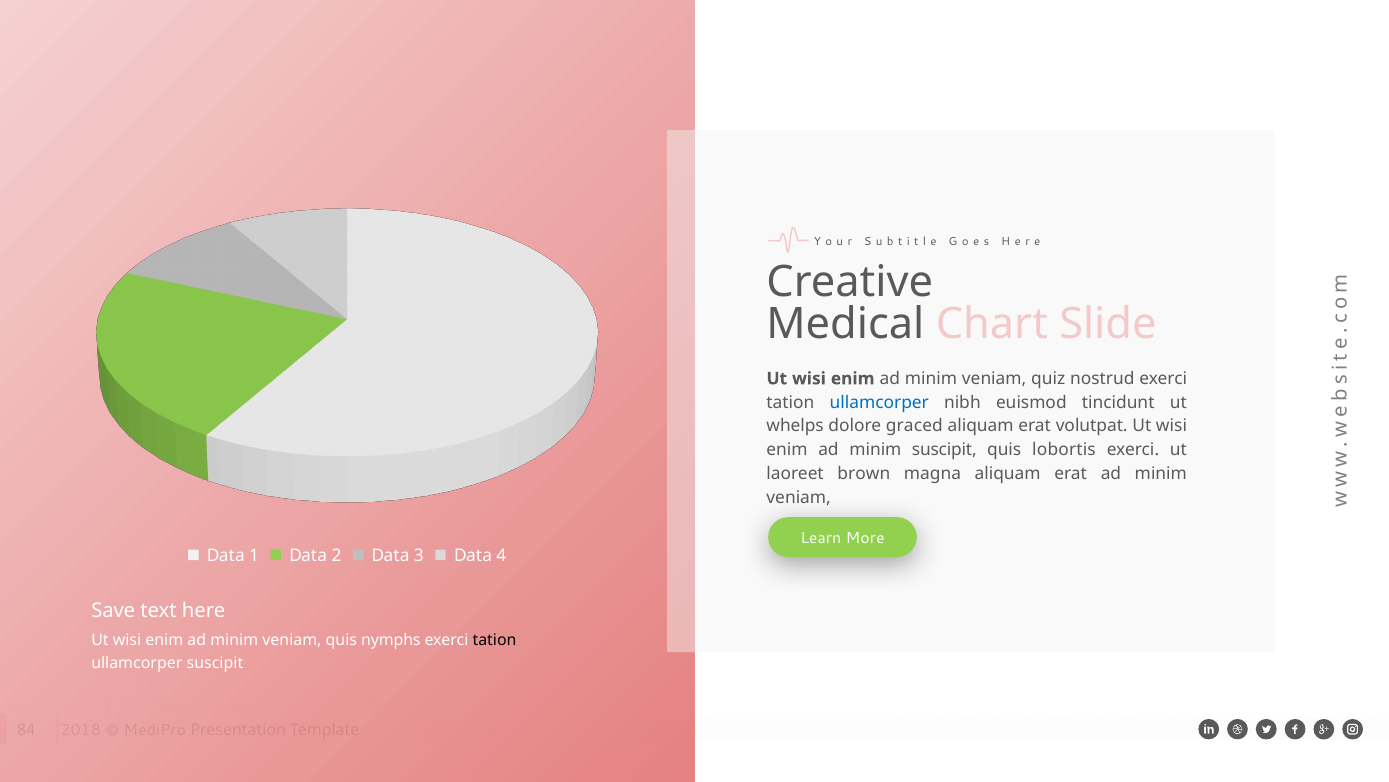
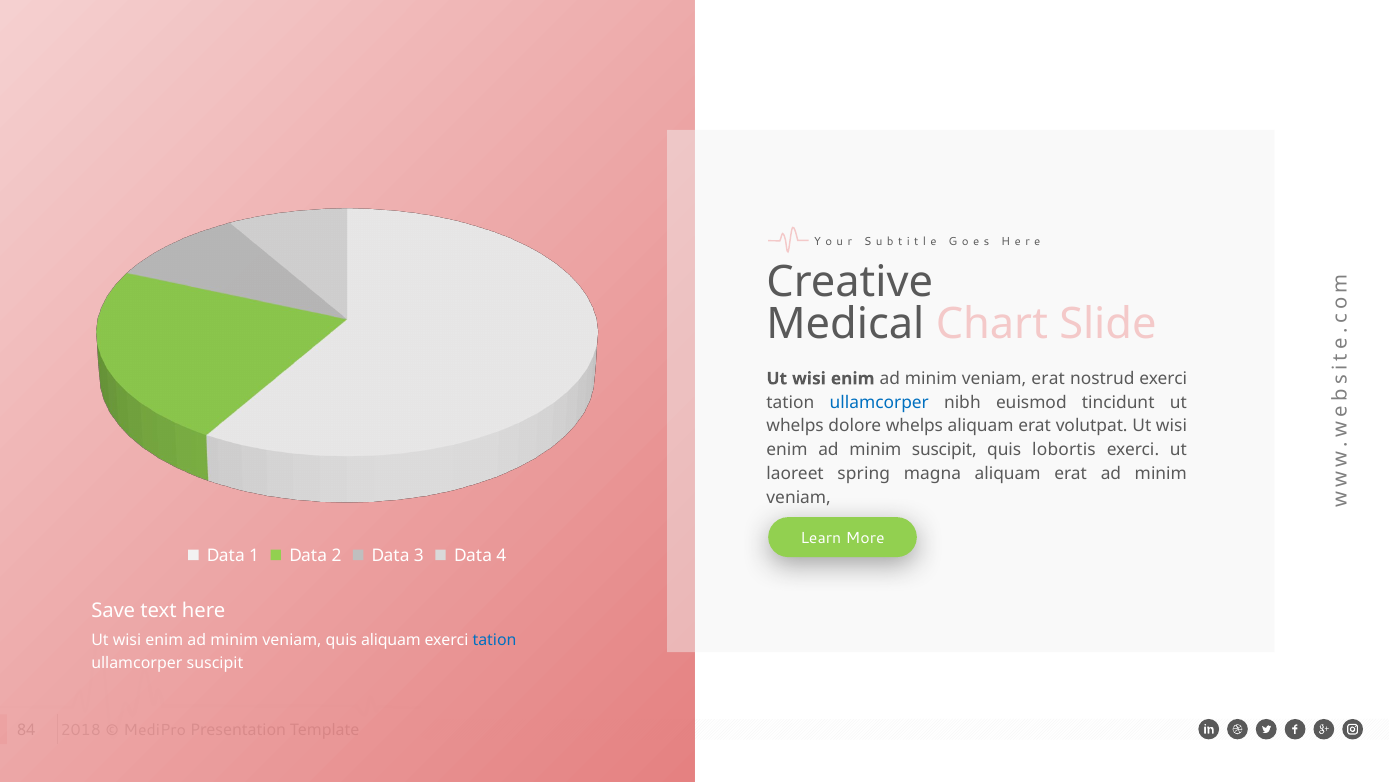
veniam quiz: quiz -> erat (1048, 378)
dolore graced: graced -> whelps (914, 426)
brown: brown -> spring (864, 473)
quis nymphs: nymphs -> aliquam (391, 640)
tation colour: black -> blue (495, 640)
